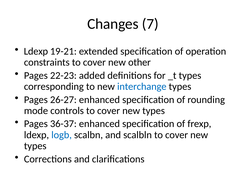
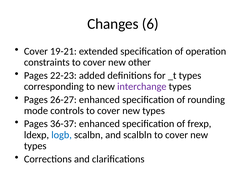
7: 7 -> 6 (150, 24)
Ldexp: Ldexp -> Cover (36, 51)
interchange colour: blue -> purple (142, 86)
